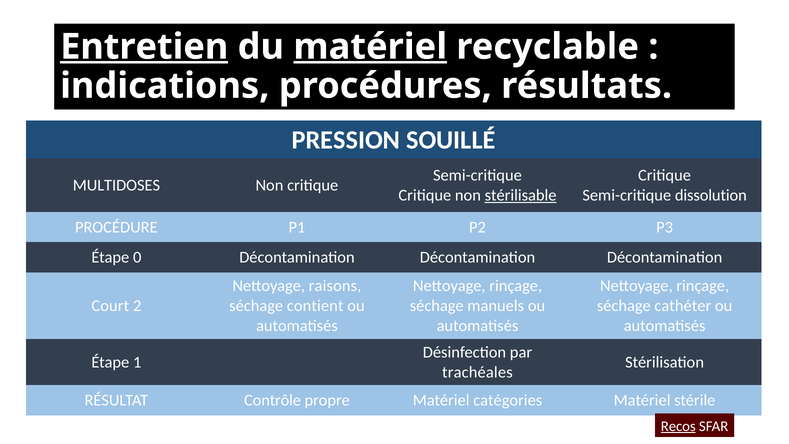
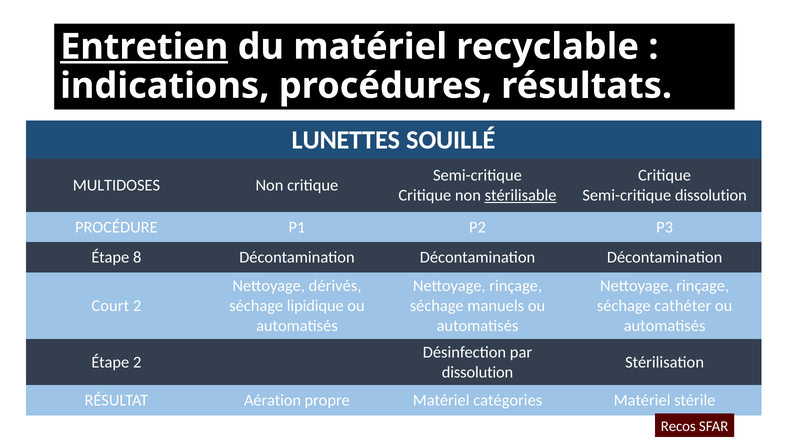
matériel underline: present -> none (370, 47)
PRESSION: PRESSION -> LUNETTES (346, 140)
0: 0 -> 8 (137, 257)
raisons: raisons -> dérivés (335, 286)
contient: contient -> lipidique (315, 306)
Étape 1: 1 -> 2 (137, 362)
trachéales: trachéales -> dissolution (478, 372)
Contrôle: Contrôle -> Aération (273, 400)
Recos underline: present -> none (678, 426)
